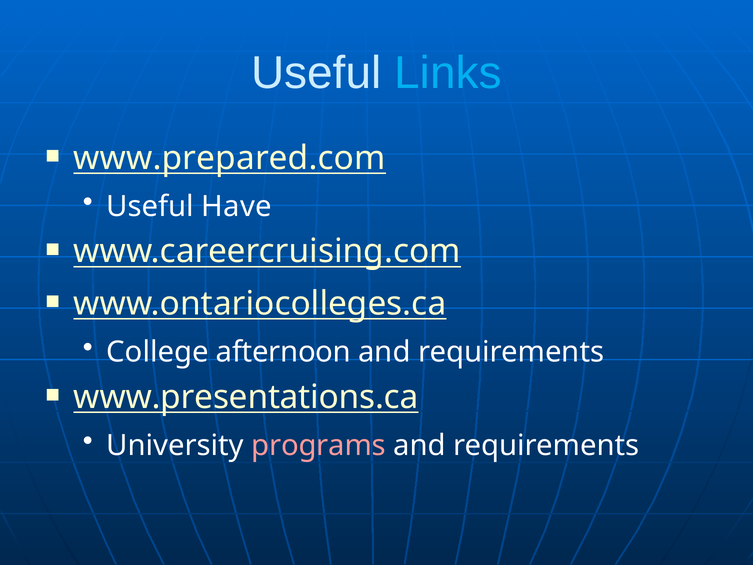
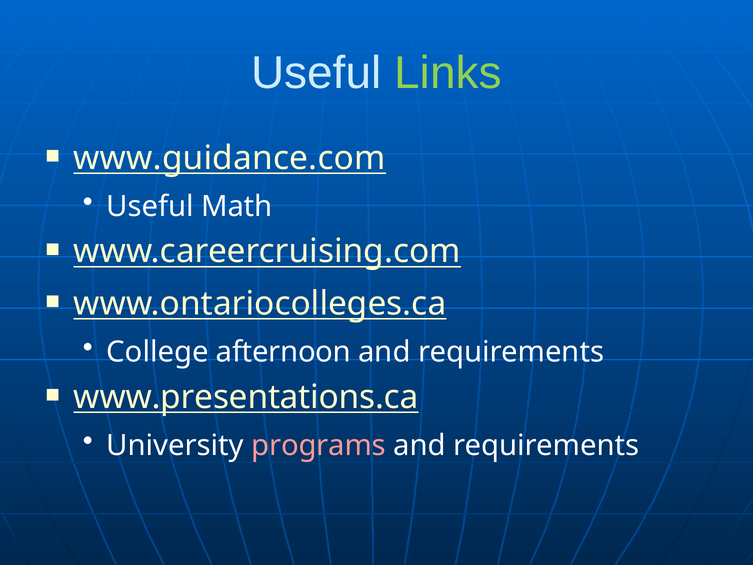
Links colour: light blue -> light green (448, 73)
www.prepared.com: www.prepared.com -> www.guidance.com (229, 158)
Have: Have -> Math (237, 207)
